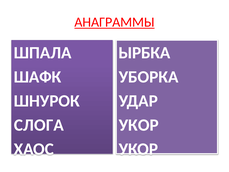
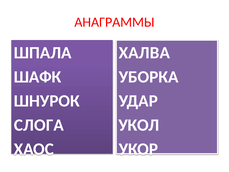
АНАГРАММЫ underline: present -> none (115, 22)
ЫРБКА: ЫРБКА -> ХАЛВА (144, 53)
УКОР: УКОР -> УКОЛ (139, 125)
